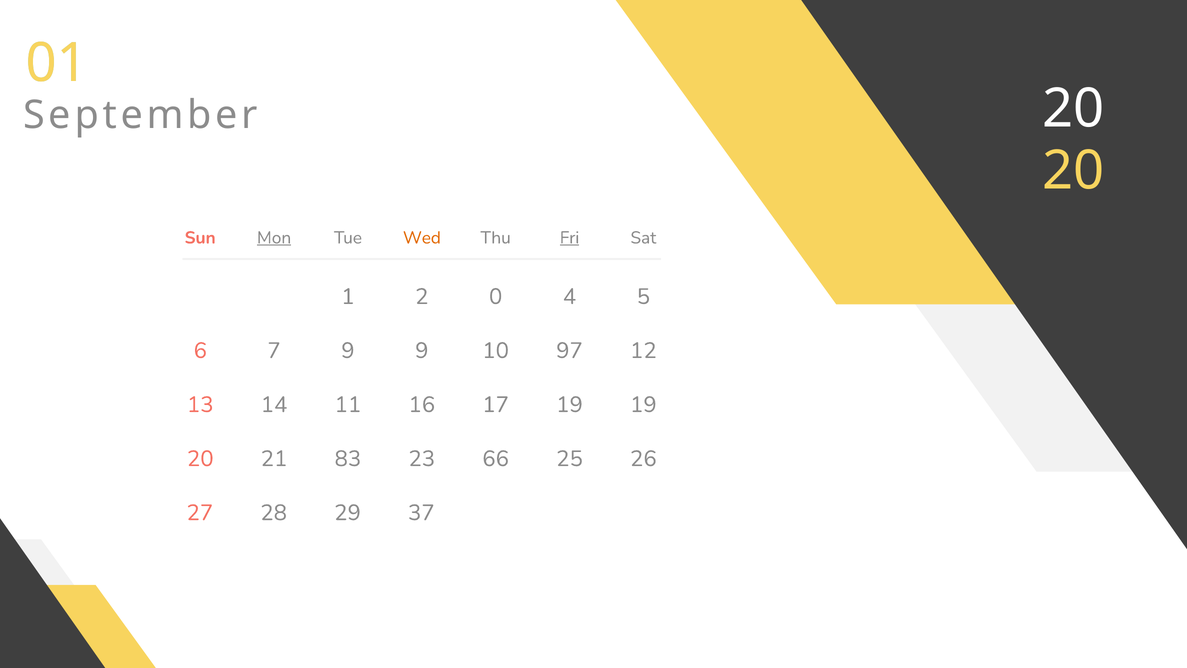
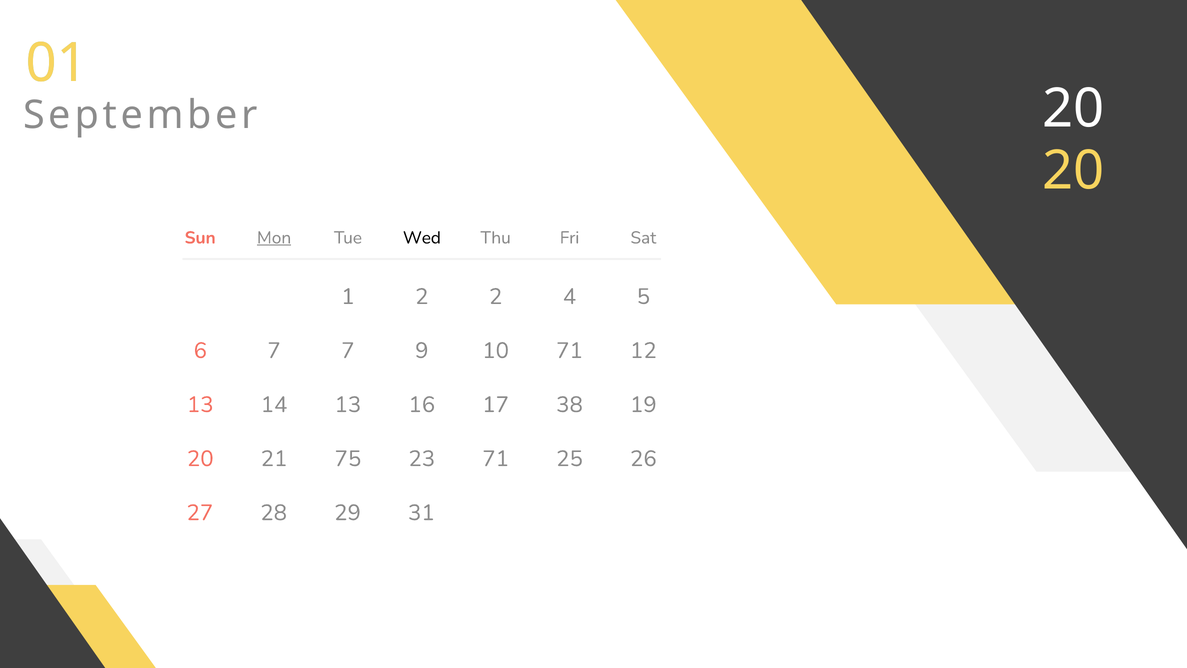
Wed colour: orange -> black (422, 238)
Fri underline: present -> none (570, 238)
2 0: 0 -> 2 (496, 296)
7 9: 9 -> 7 (348, 350)
10 97: 97 -> 71 (570, 350)
14 11: 11 -> 13 (348, 405)
17 19: 19 -> 38 (570, 405)
83: 83 -> 75 (348, 459)
23 66: 66 -> 71 (496, 459)
37: 37 -> 31 (421, 513)
